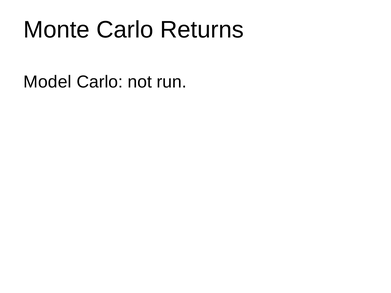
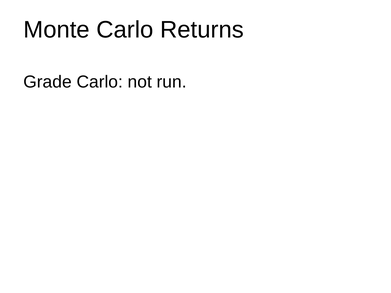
Model: Model -> Grade (48, 82)
